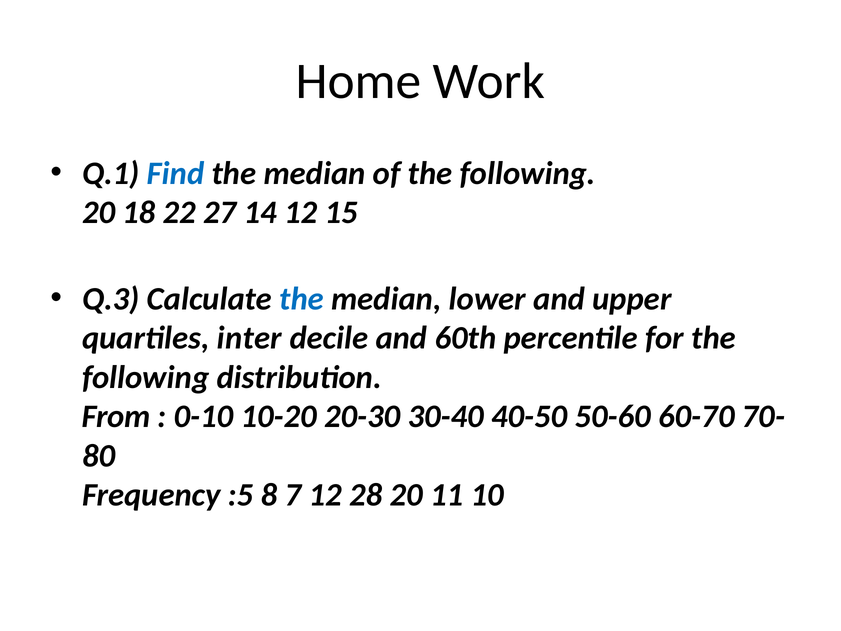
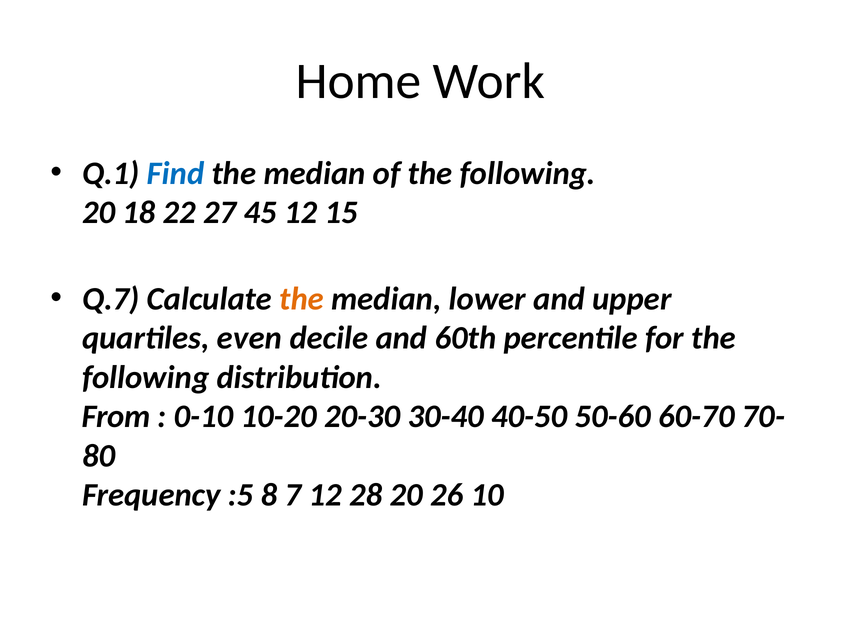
14: 14 -> 45 (260, 213)
Q.3: Q.3 -> Q.7 (111, 299)
the colour: blue -> orange (302, 299)
inter: inter -> even (249, 338)
11: 11 -> 26 (447, 495)
